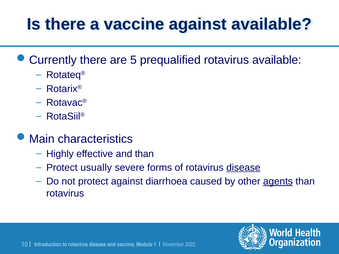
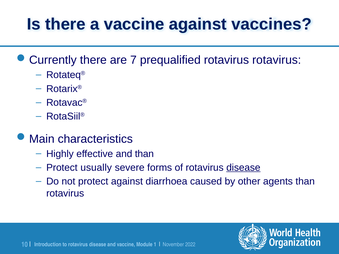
against available: available -> vaccines (272, 24)
5: 5 -> 7 (133, 60)
rotavirus available: available -> rotavirus (277, 60)
agents underline: present -> none (278, 182)
